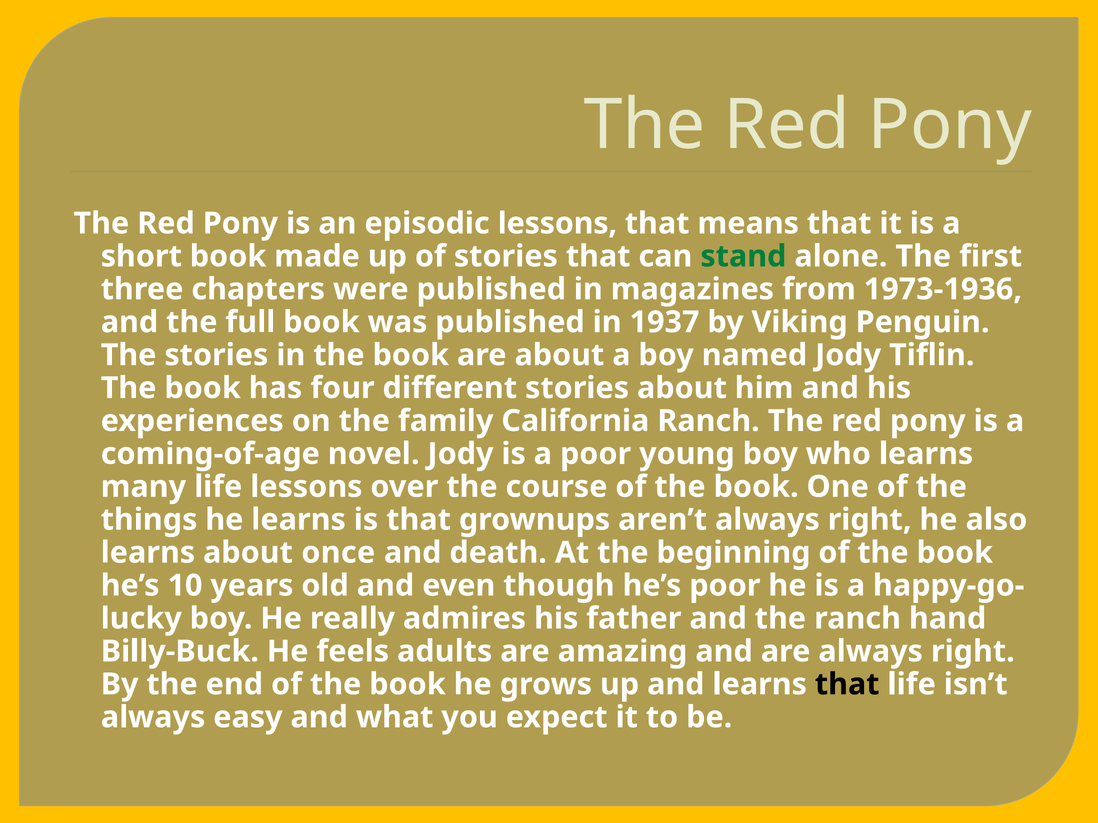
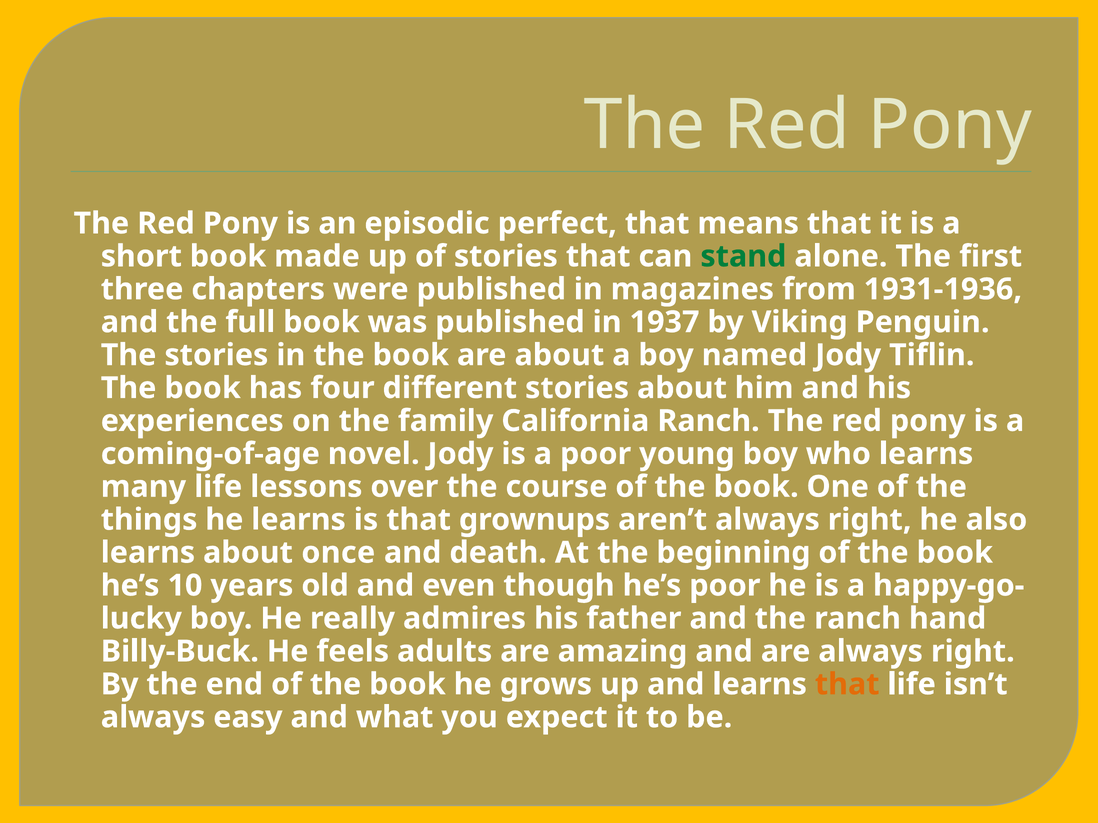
episodic lessons: lessons -> perfect (557, 224)
1973-1936: 1973-1936 -> 1931-1936 (943, 289)
that colour: black -> orange (847, 685)
